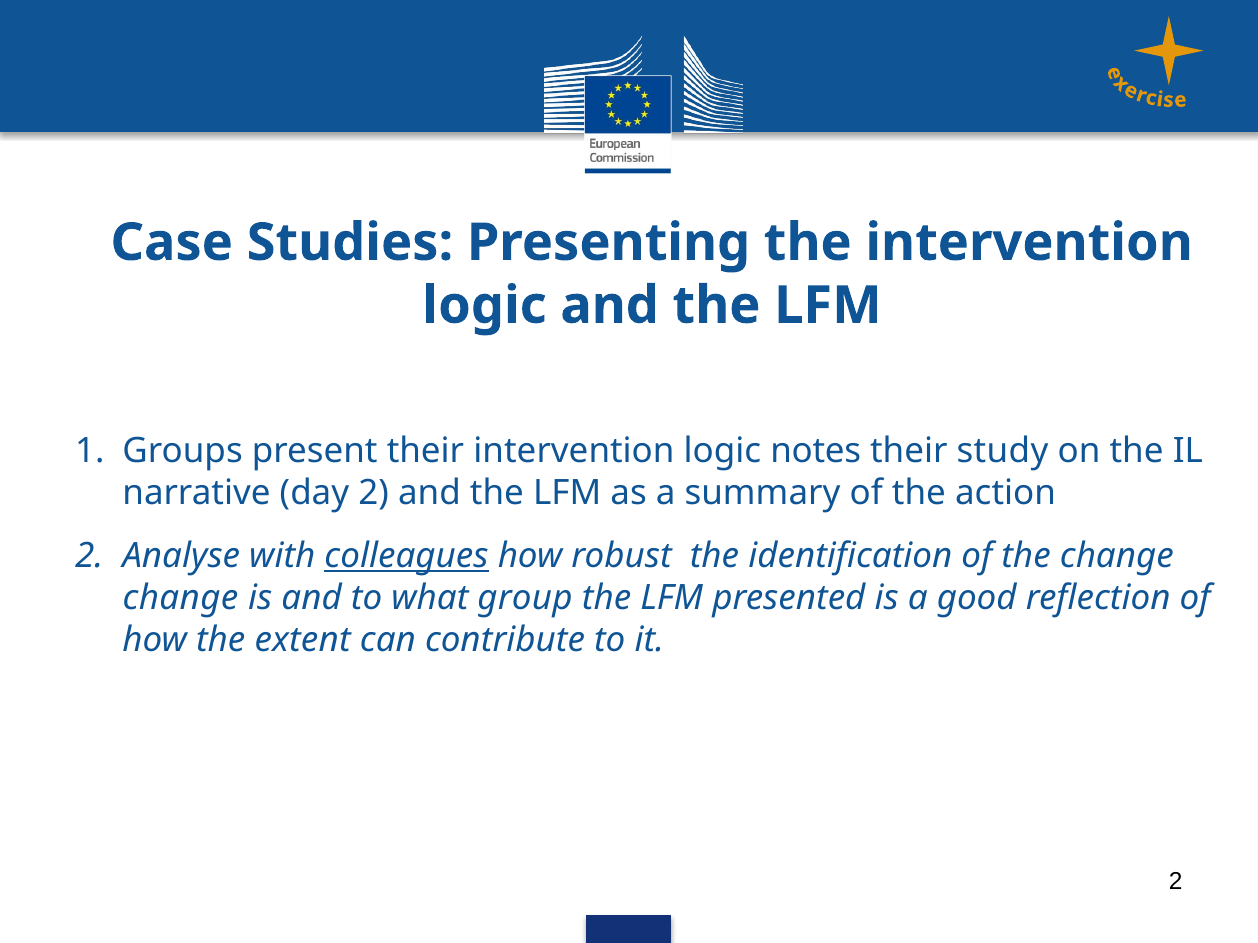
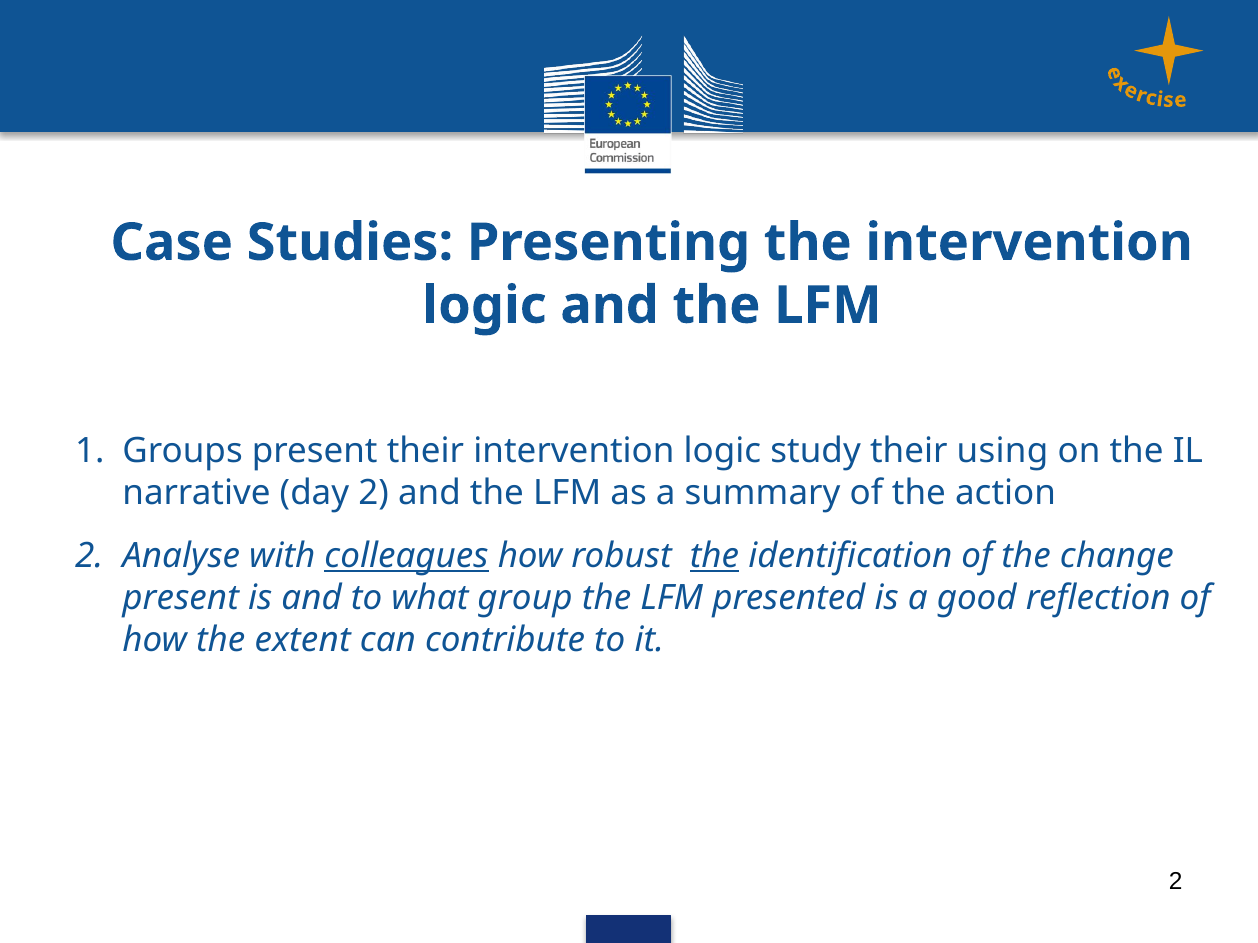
notes: notes -> study (816, 452)
study: study -> using (1003, 452)
the underline: none -> present (714, 556)
change: change -> present (181, 598)
